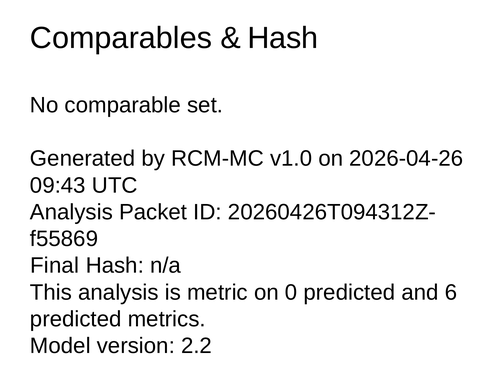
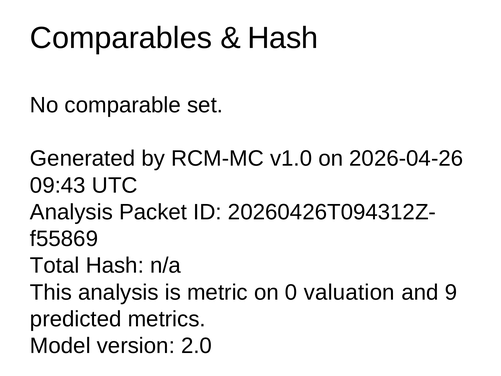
Final: Final -> Total (55, 265)
0 predicted: predicted -> valuation (349, 292)
6: 6 -> 9 (451, 292)
2.2: 2.2 -> 2.0 (197, 346)
